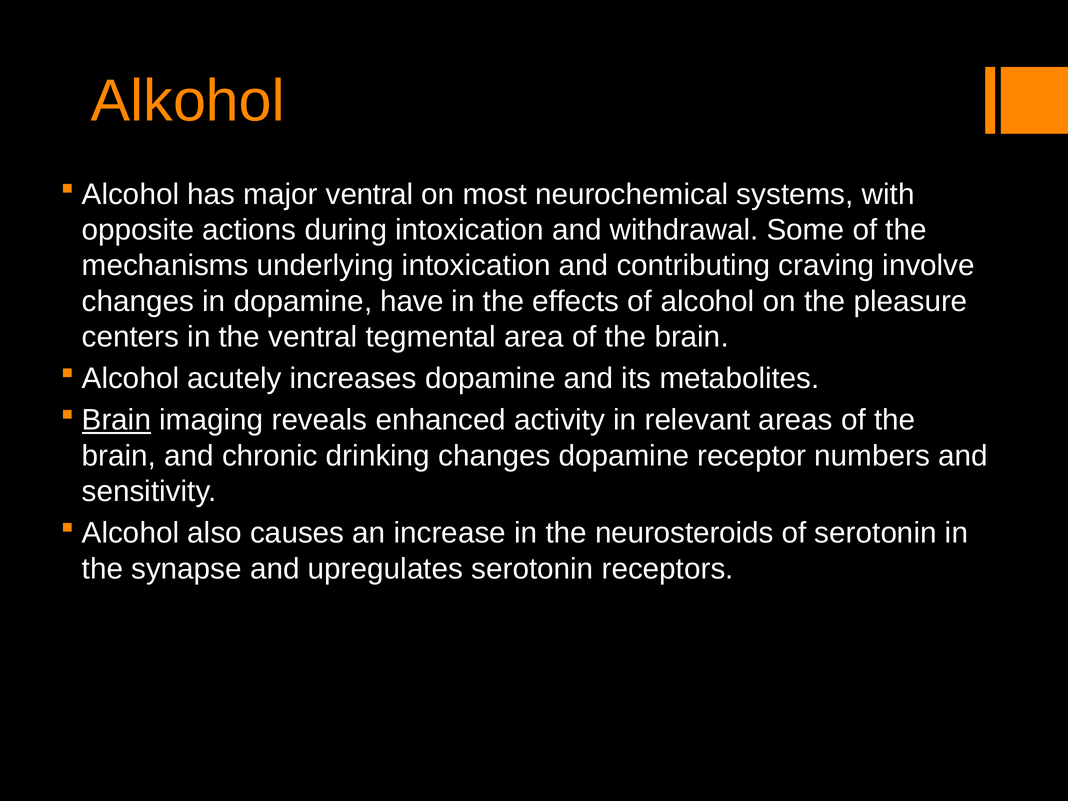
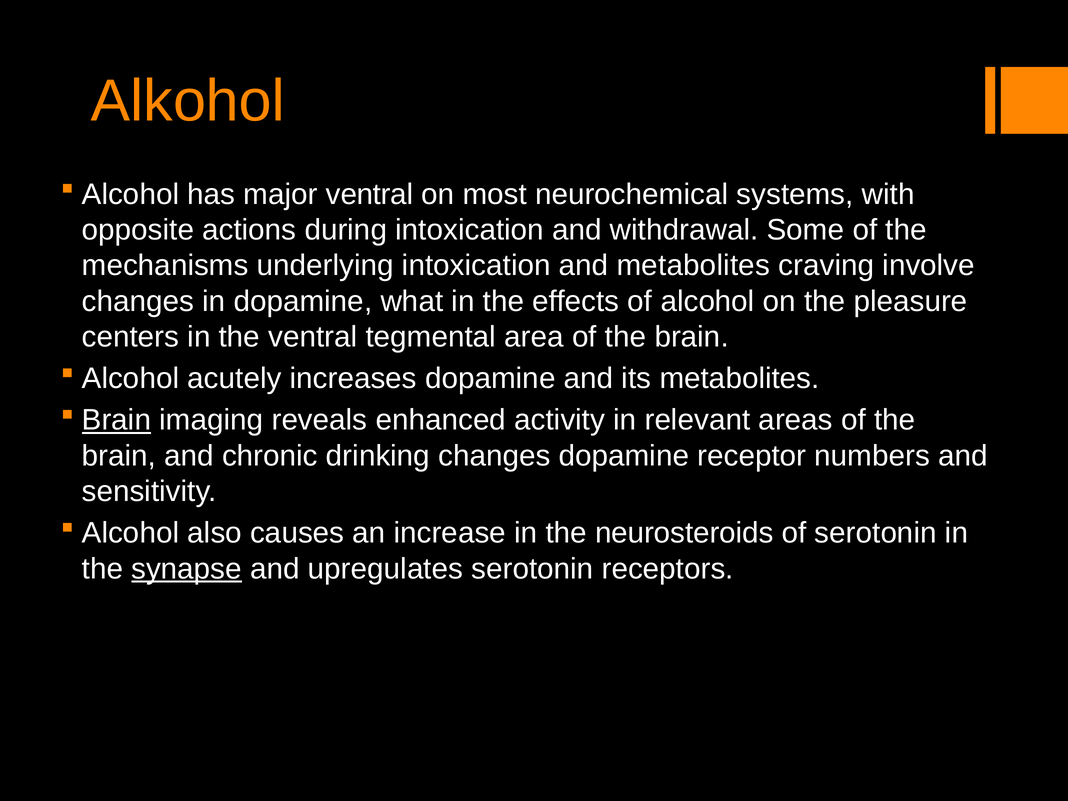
and contributing: contributing -> metabolites (693, 266)
have: have -> what (412, 301)
synapse underline: none -> present (187, 569)
